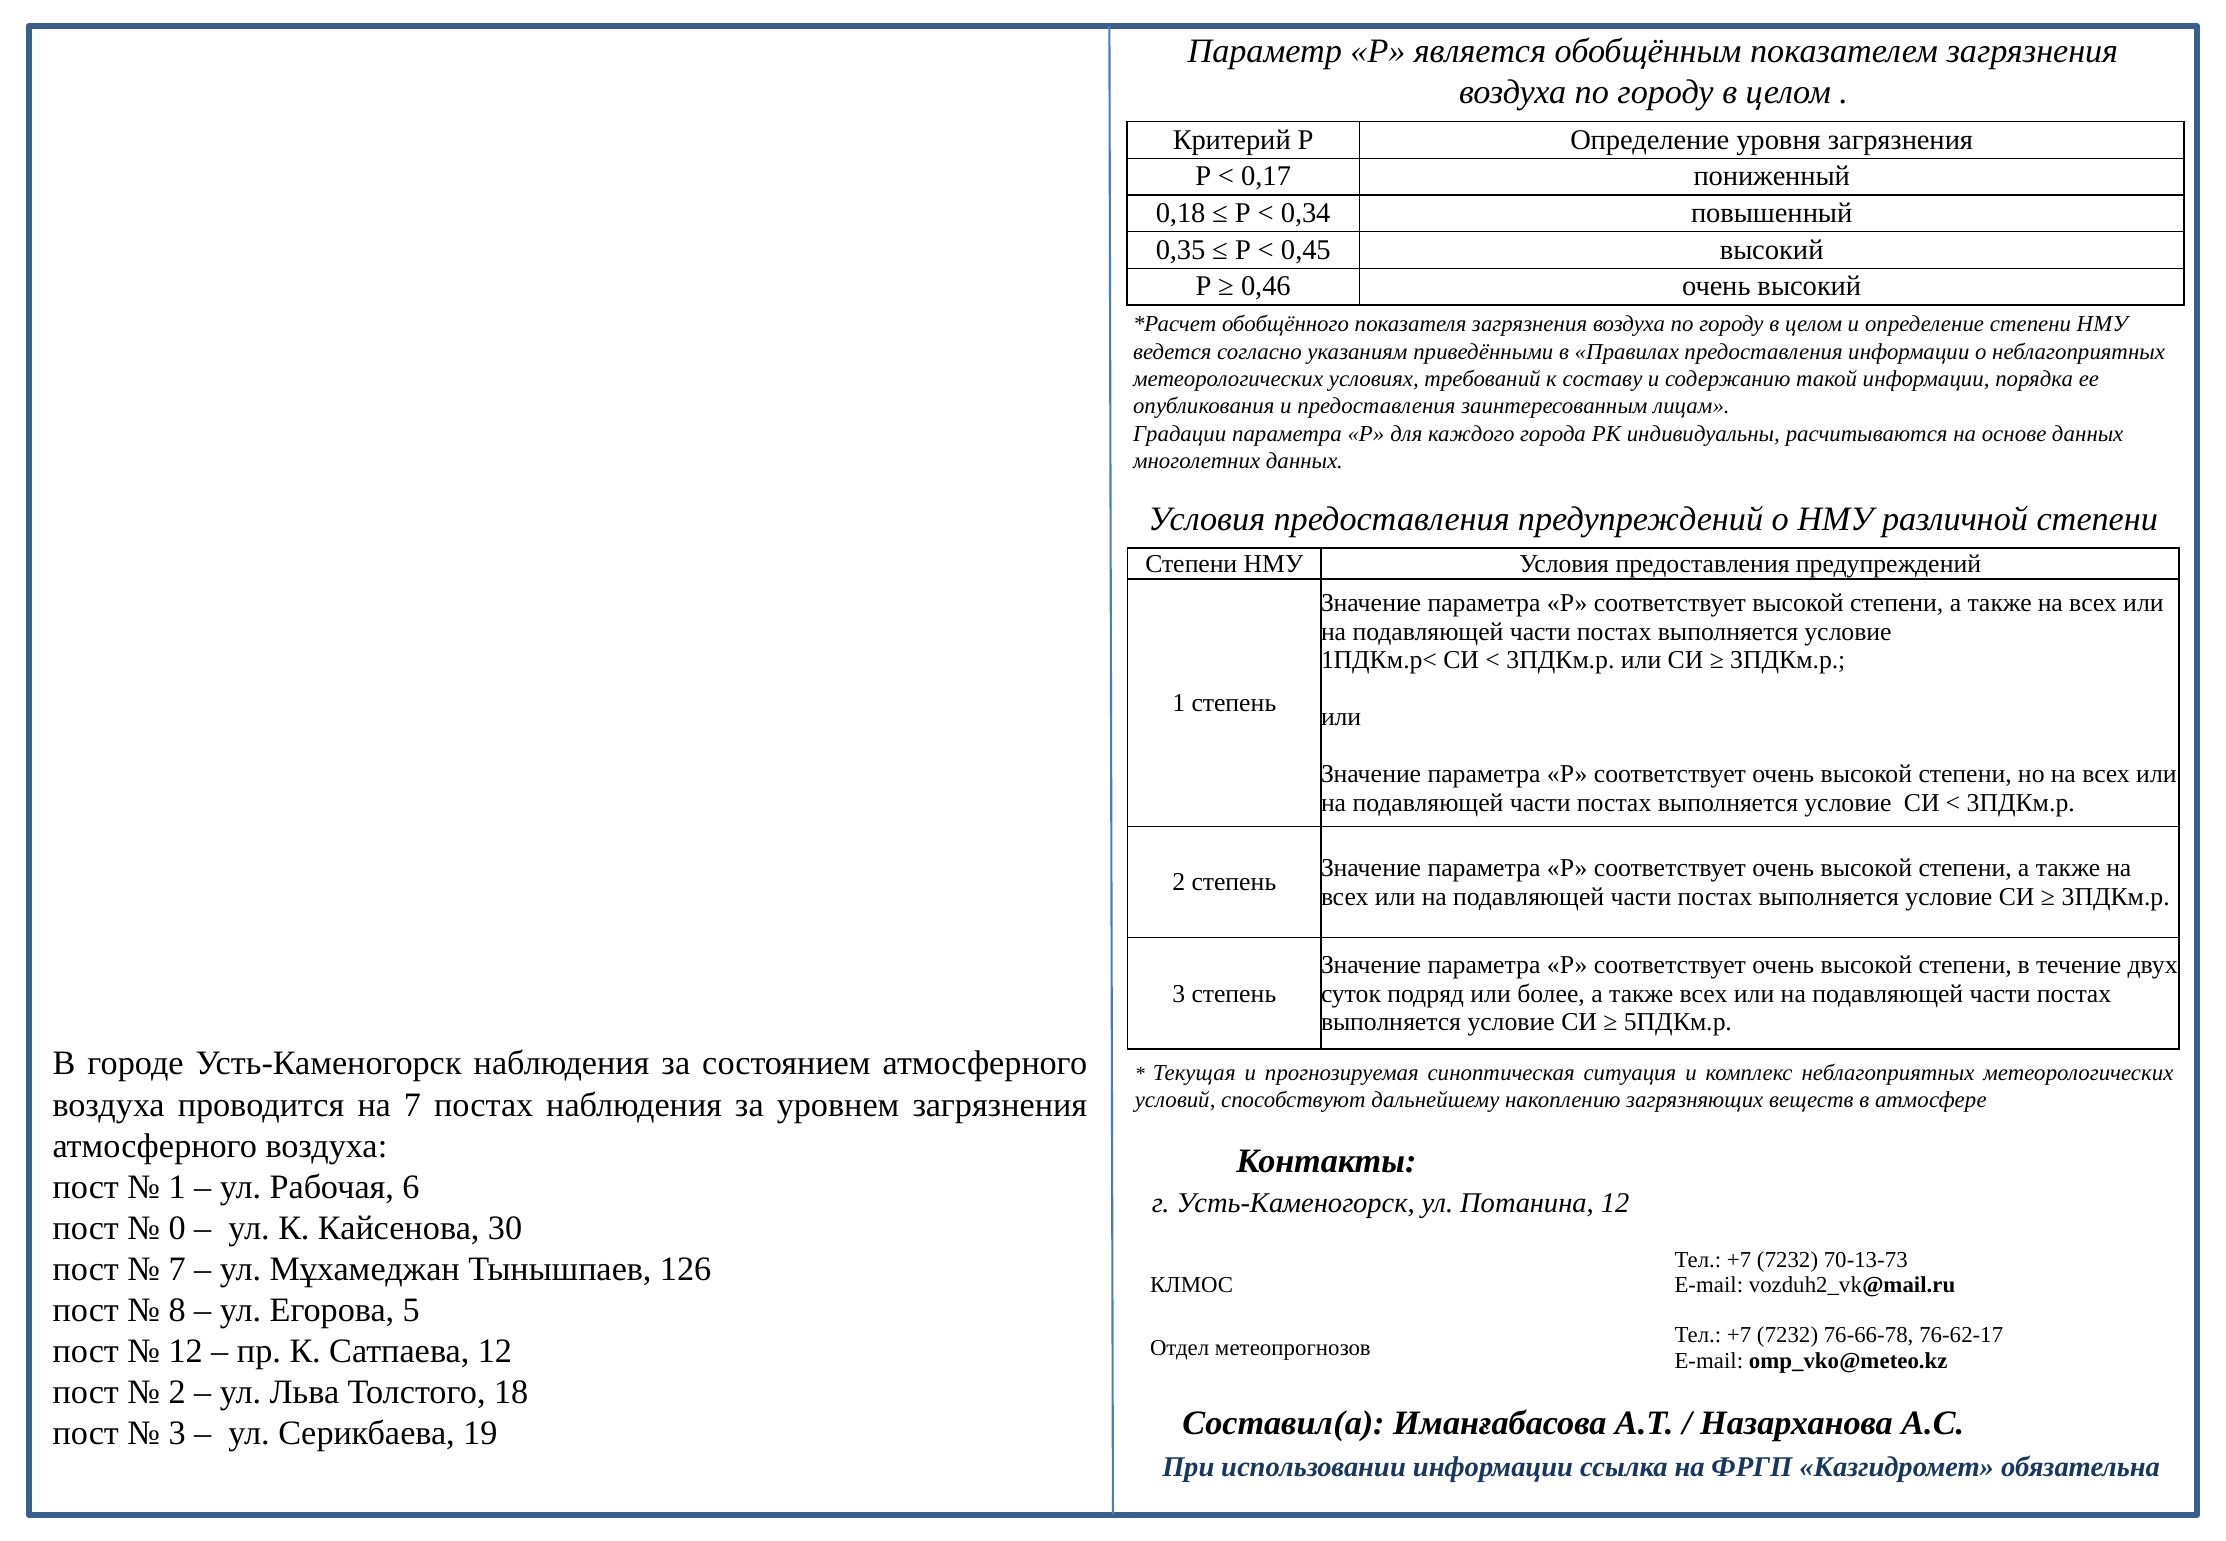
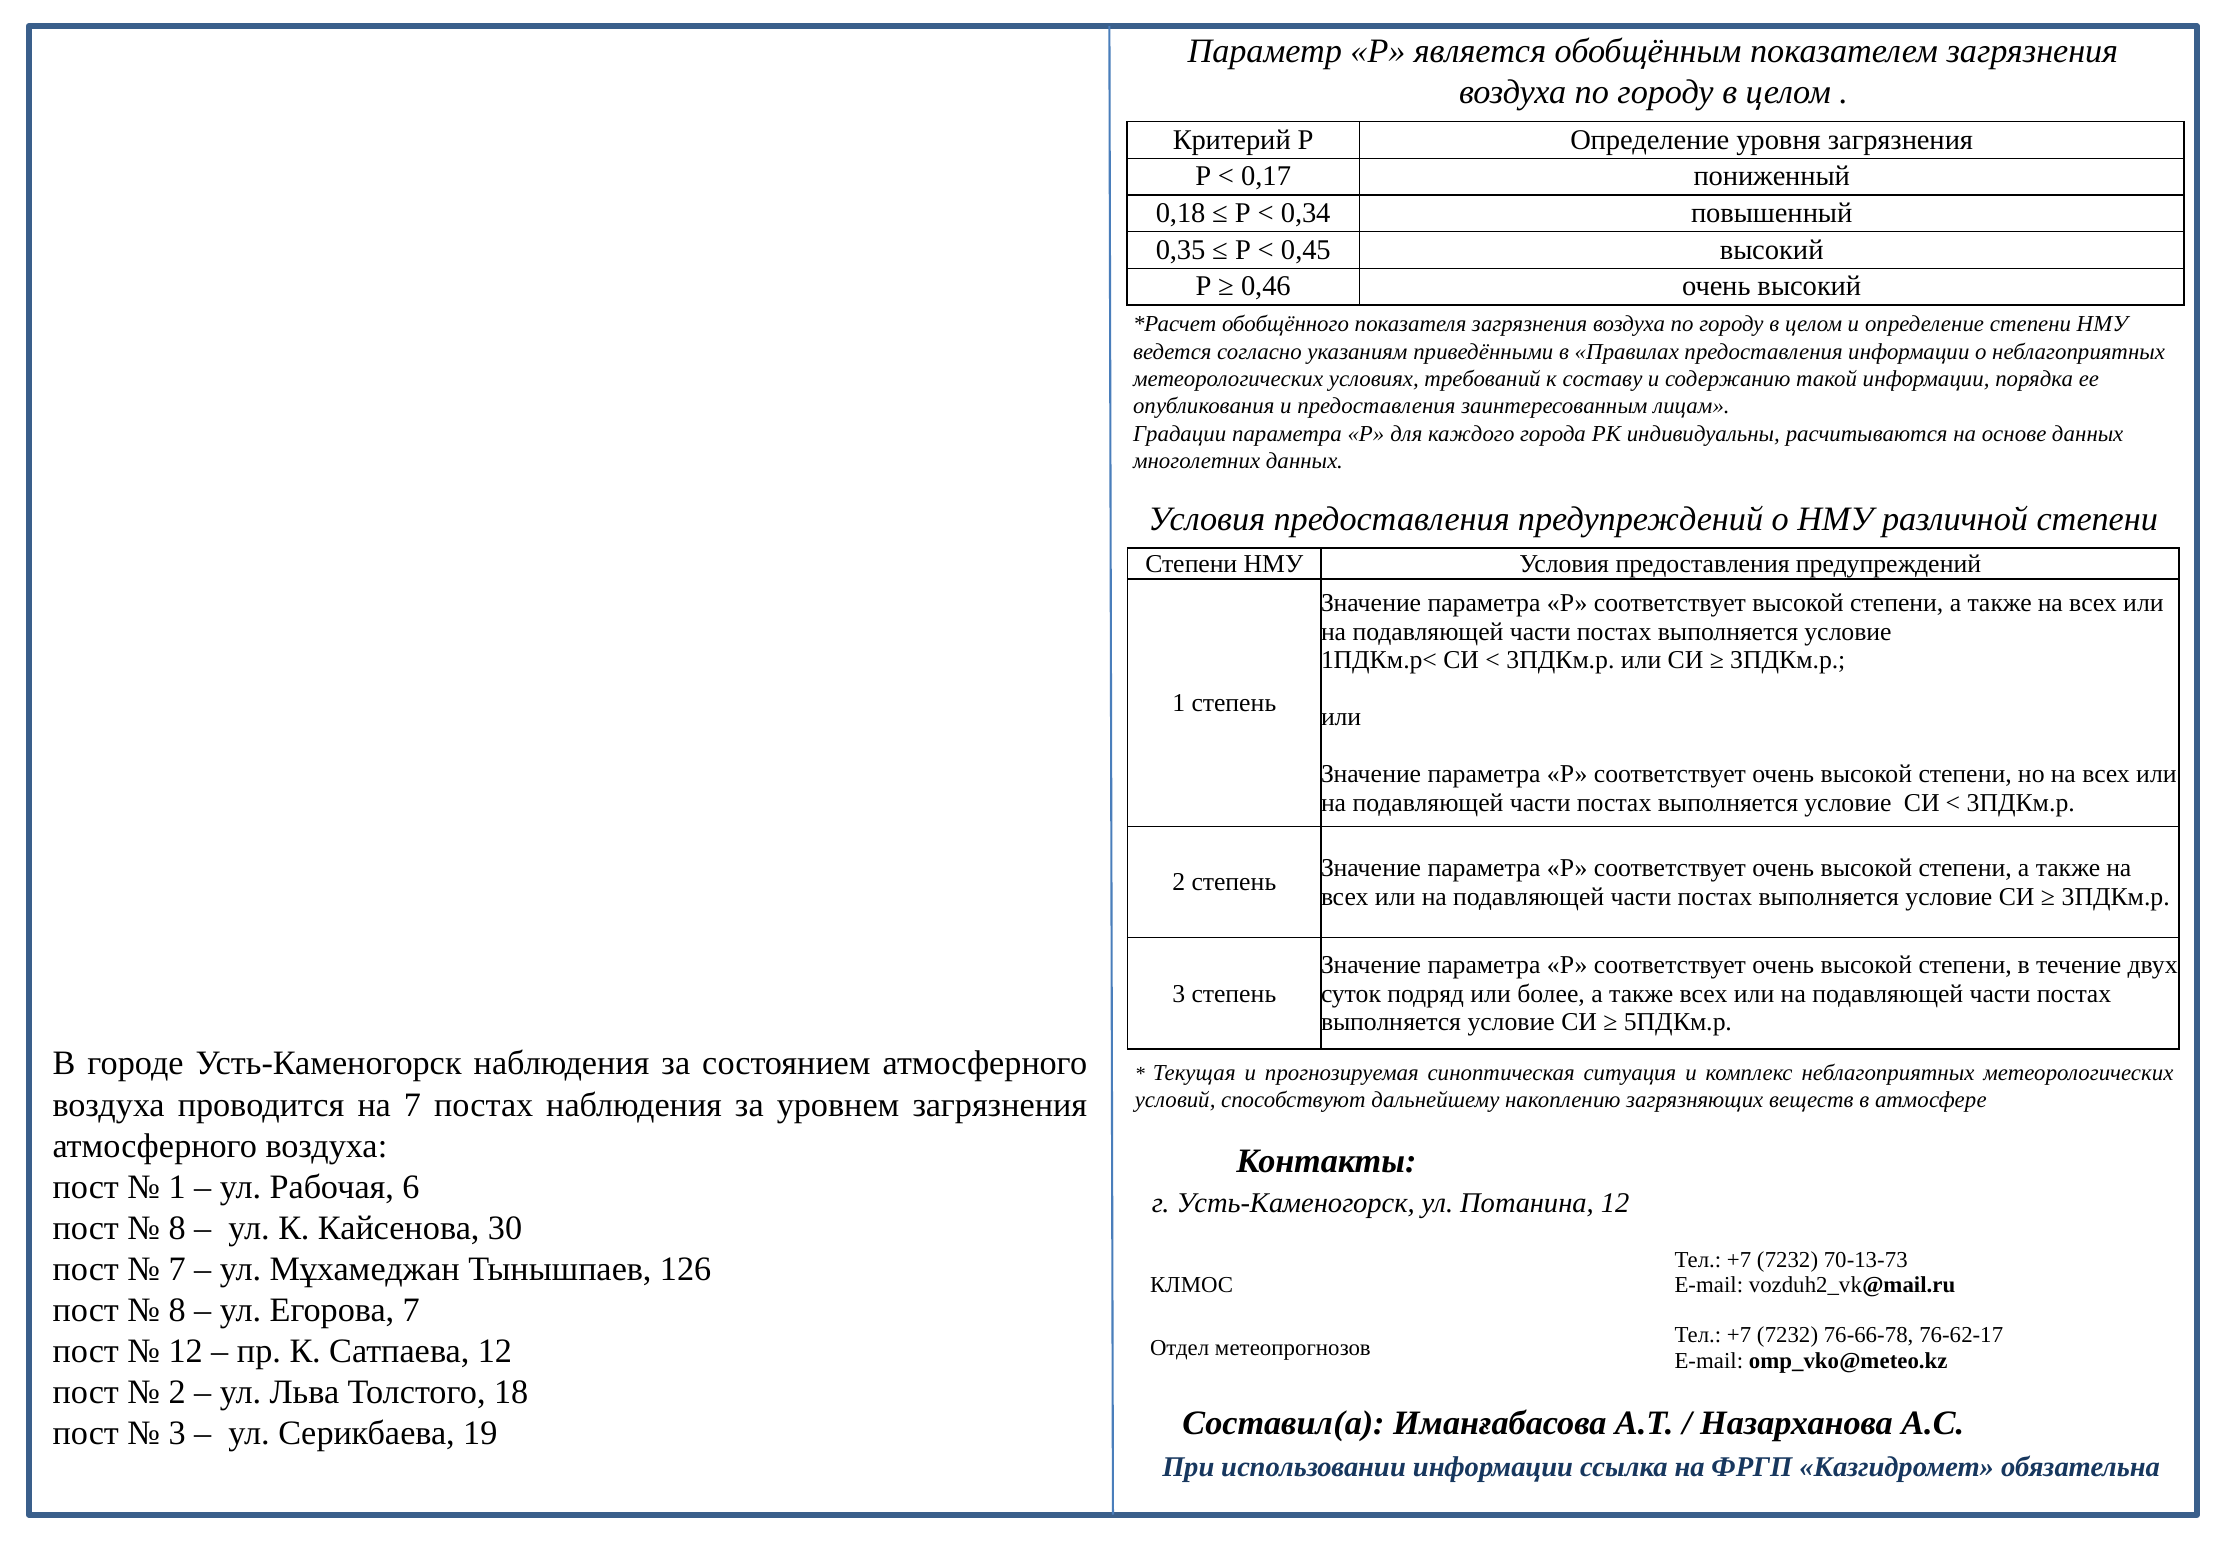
0: 0 -> 8 (177, 1228)
Егорова 5: 5 -> 7 (411, 1310)
